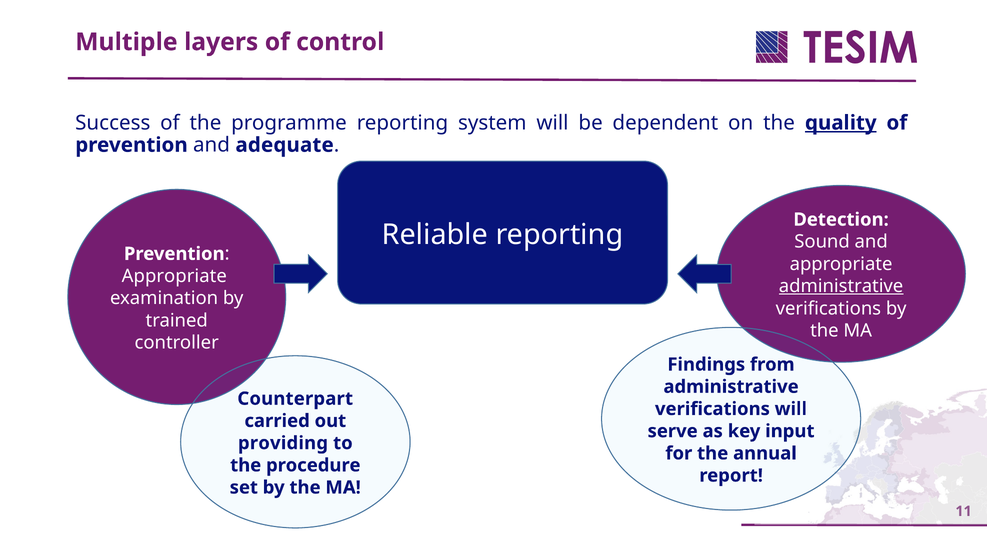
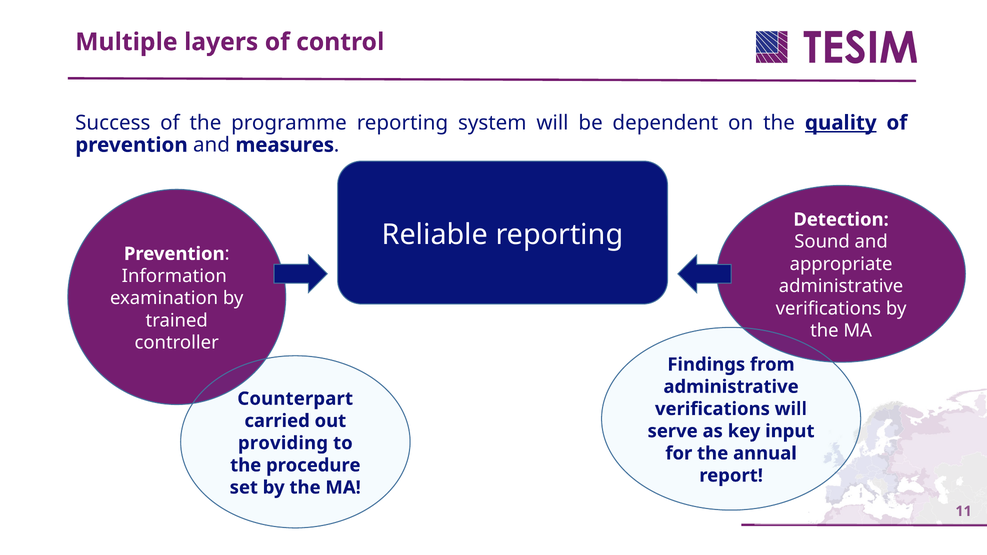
adequate: adequate -> measures (285, 145)
Appropriate: Appropriate -> Information (174, 276)
administrative underline: present -> none (841, 286)
